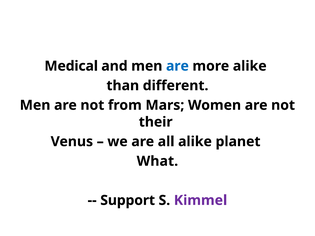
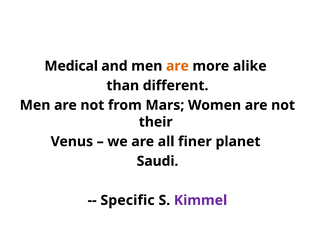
are colour: blue -> orange (177, 66)
all alike: alike -> finer (195, 142)
What: What -> Saudi (158, 161)
Support: Support -> Specific (128, 201)
